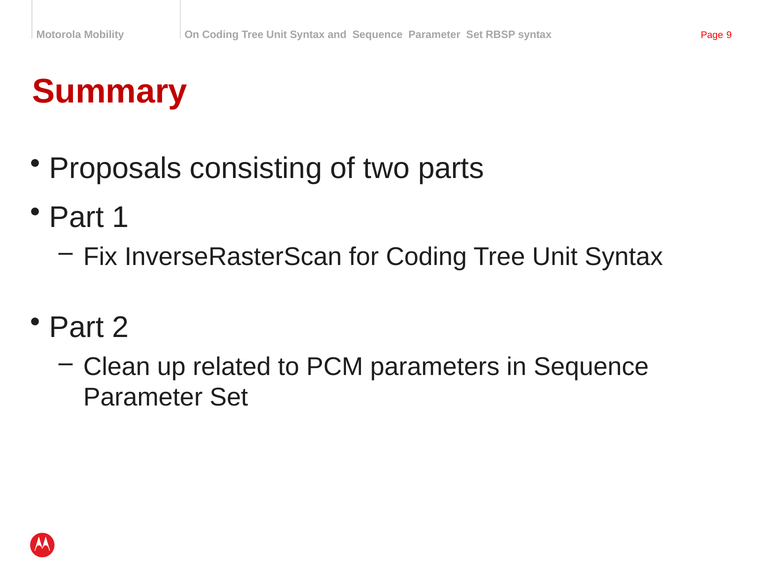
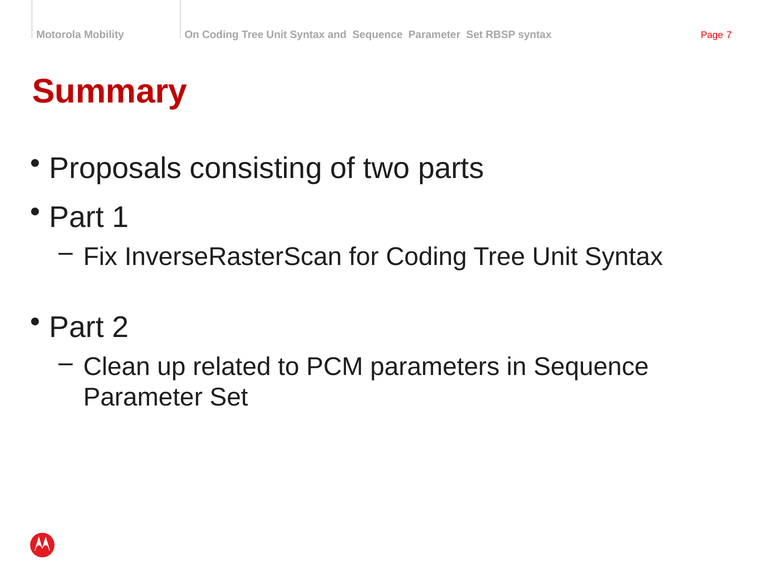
9: 9 -> 7 (729, 35)
